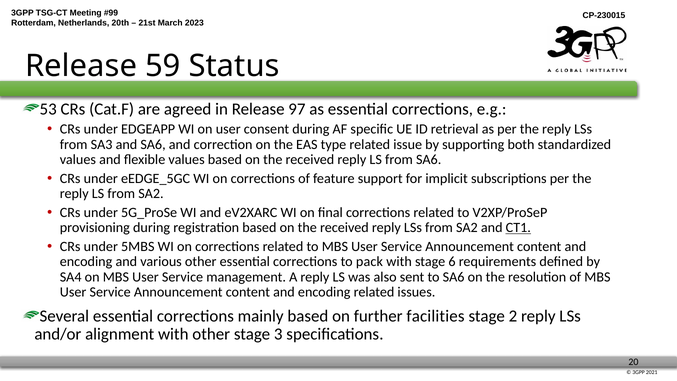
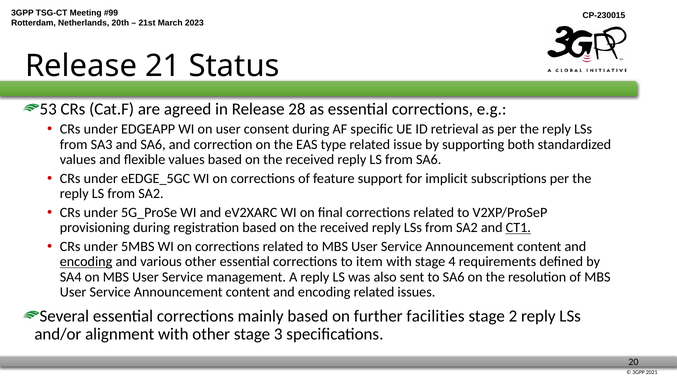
59: 59 -> 21 (163, 66)
97: 97 -> 28 (297, 109)
encoding underline: none -> present (86, 262)
pack: pack -> item (369, 262)
6: 6 -> 4 (452, 262)
